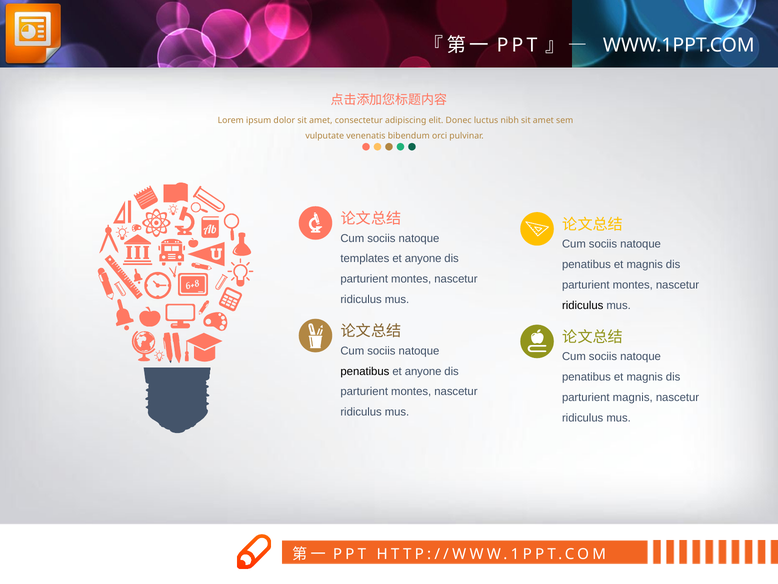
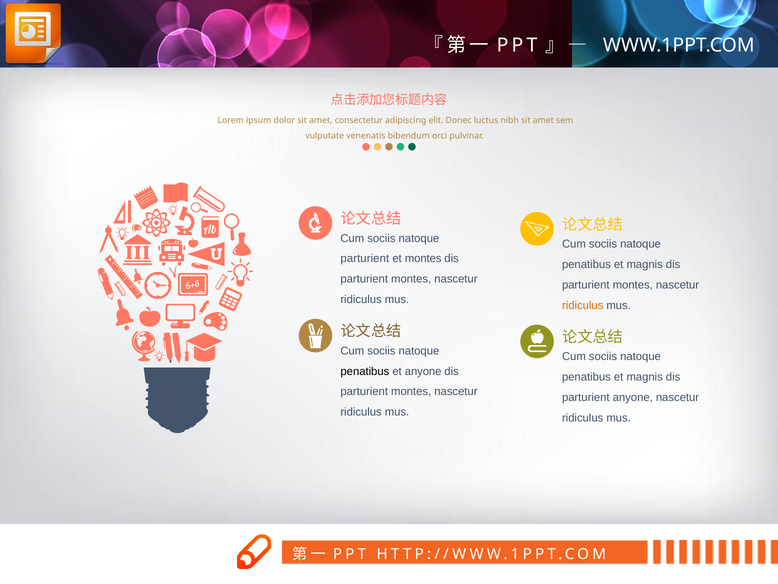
templates: templates -> parturient (365, 258)
anyone: anyone -> montes (423, 258)
ridiculus colour: black -> orange (583, 305)
parturient magnis: magnis -> anyone (633, 397)
